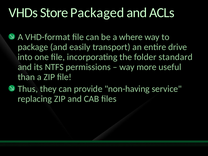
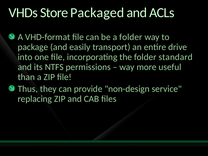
a where: where -> folder (131, 37)
non-having: non-having -> non-design (127, 89)
